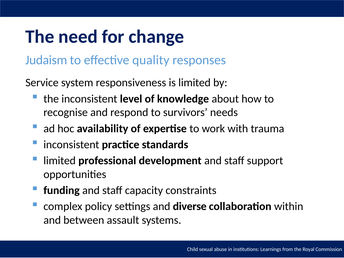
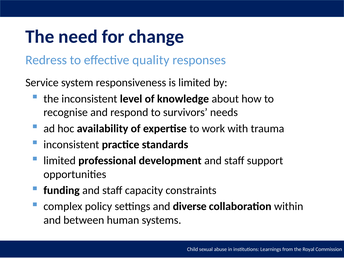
Judaism: Judaism -> Redress (46, 60)
assault: assault -> human (123, 220)
